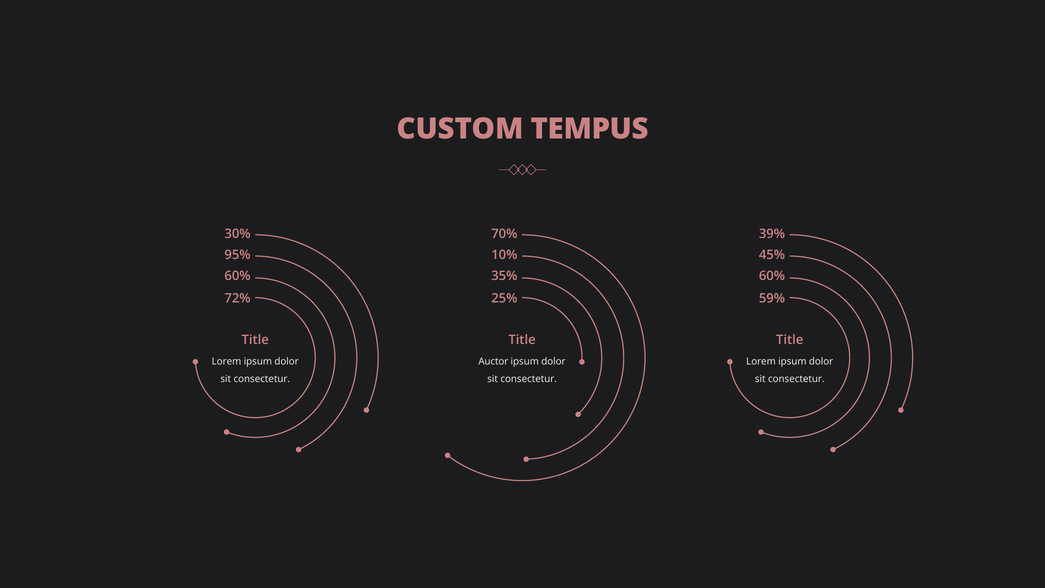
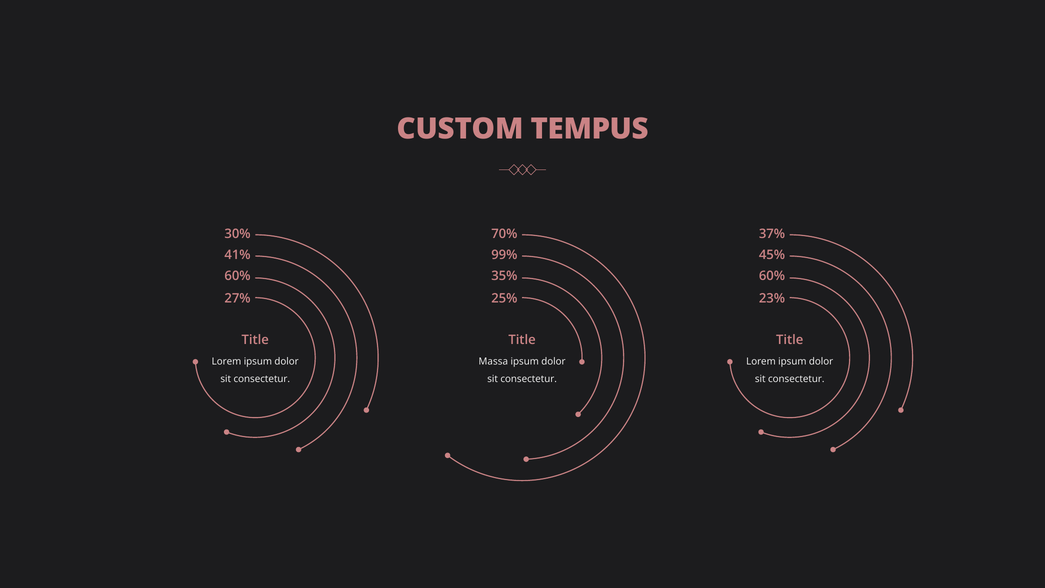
39%: 39% -> 37% (772, 234)
95%: 95% -> 41% (238, 255)
10%: 10% -> 99% (504, 255)
72%: 72% -> 27% (238, 298)
59%: 59% -> 23% (772, 298)
Auctor: Auctor -> Massa (493, 361)
